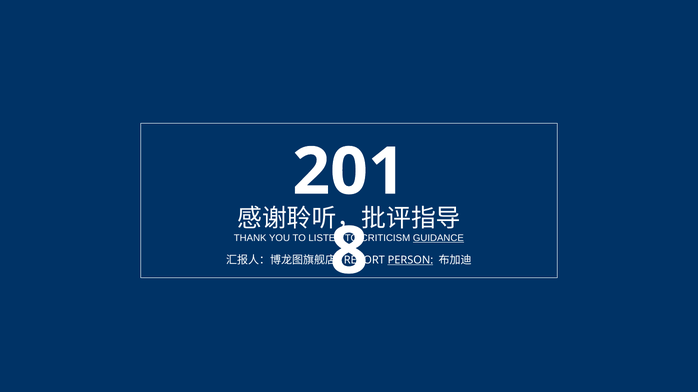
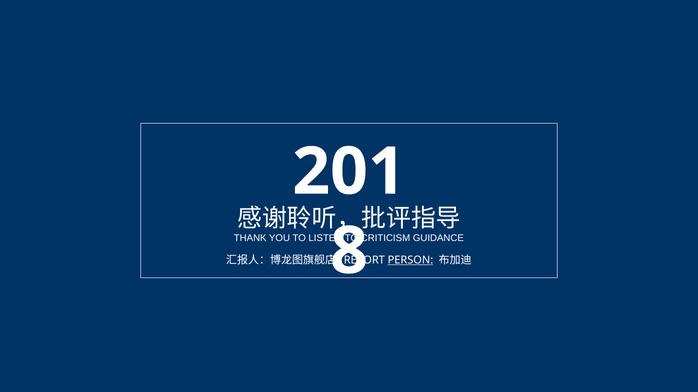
GUIDANCE underline: present -> none (438, 238)
